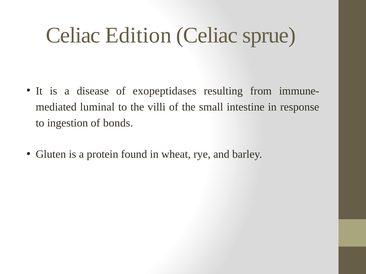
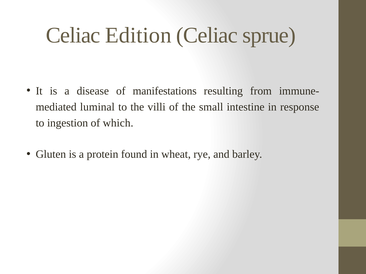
exopeptidases: exopeptidases -> manifestations (165, 91)
bonds: bonds -> which (118, 123)
